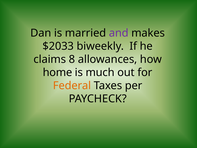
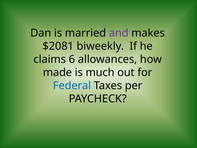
$2033: $2033 -> $2081 (58, 46)
8: 8 -> 6 (72, 59)
home: home -> made (57, 72)
Federal colour: orange -> blue (72, 85)
